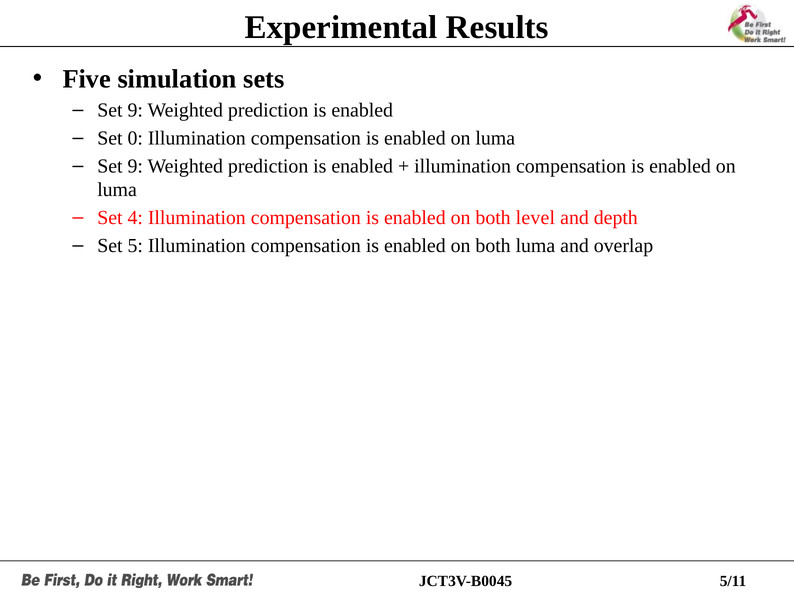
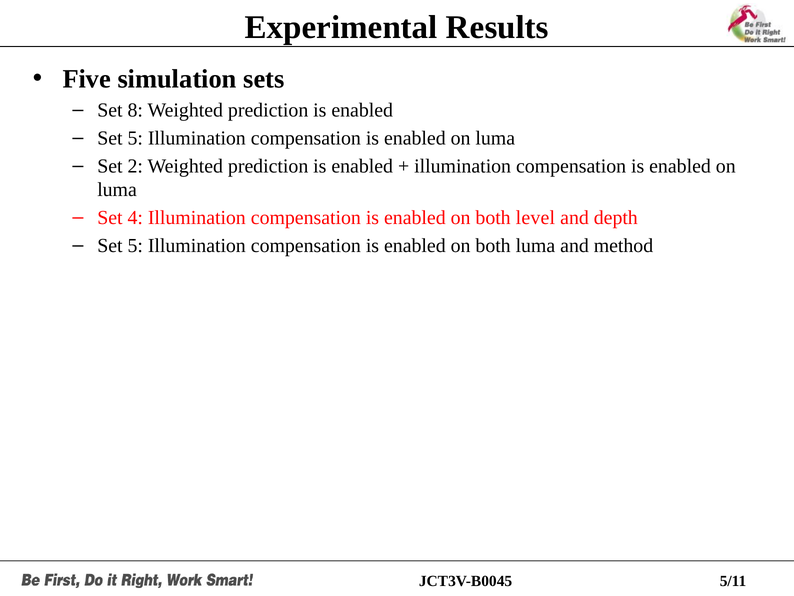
9: 9 -> 8 (135, 110)
0: 0 -> 5 (135, 138)
9: 9 -> 2 (135, 166)
overlap: overlap -> method (623, 245)
